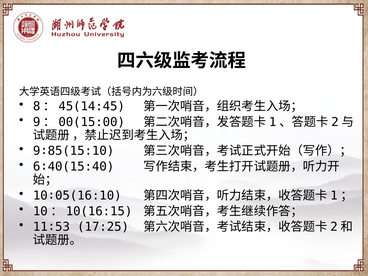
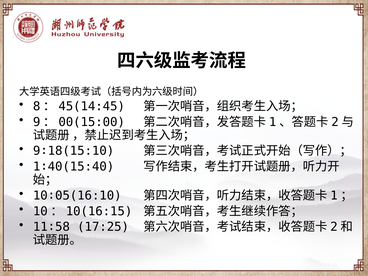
9∶85(15:10: 9∶85(15:10 -> 9∶18(15:10 (74, 151)
6∶40(15:40: 6∶40(15:40 -> 1∶40(15:40 (74, 167)
11∶53: 11∶53 -> 11∶58 (51, 227)
